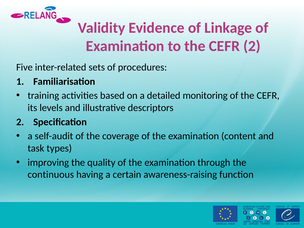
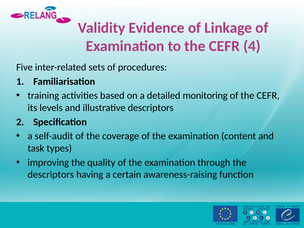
CEFR 2: 2 -> 4 (252, 46)
continuous: continuous -> descriptors (51, 175)
